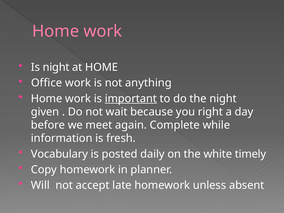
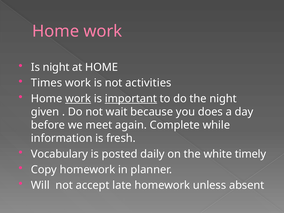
Office: Office -> Times (47, 83)
anything: anything -> activities (148, 83)
work underline: none -> present (78, 99)
right: right -> does (210, 112)
